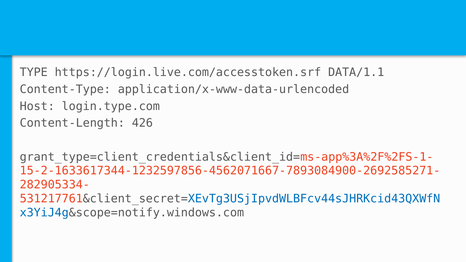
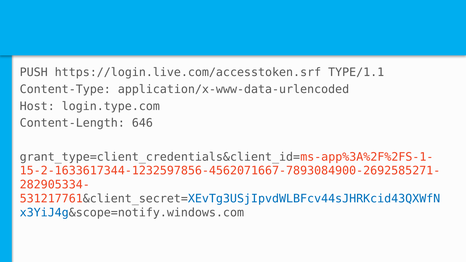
TYPE: TYPE -> PUSH (34, 72)
DATA/1.1: DATA/1.1 -> TYPE/1.1 (356, 72)
426: 426 -> 646 (142, 123)
